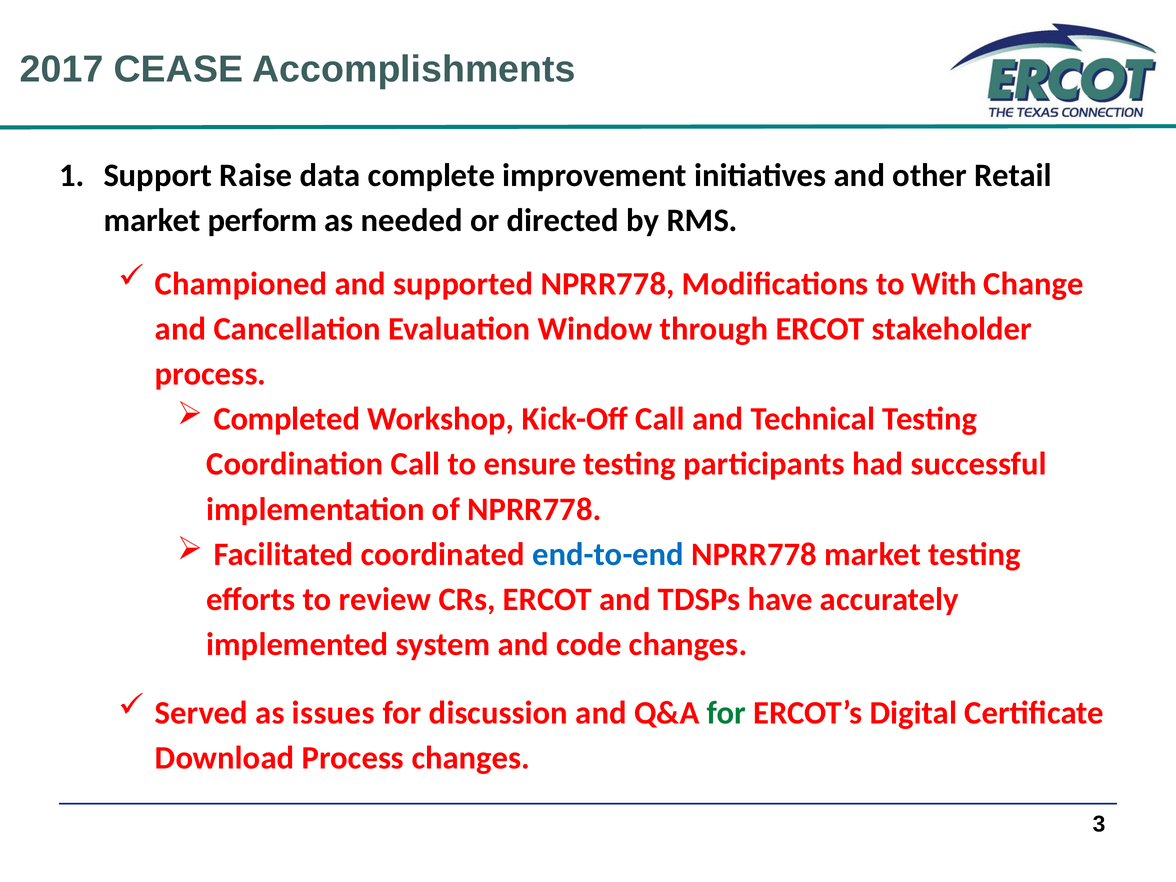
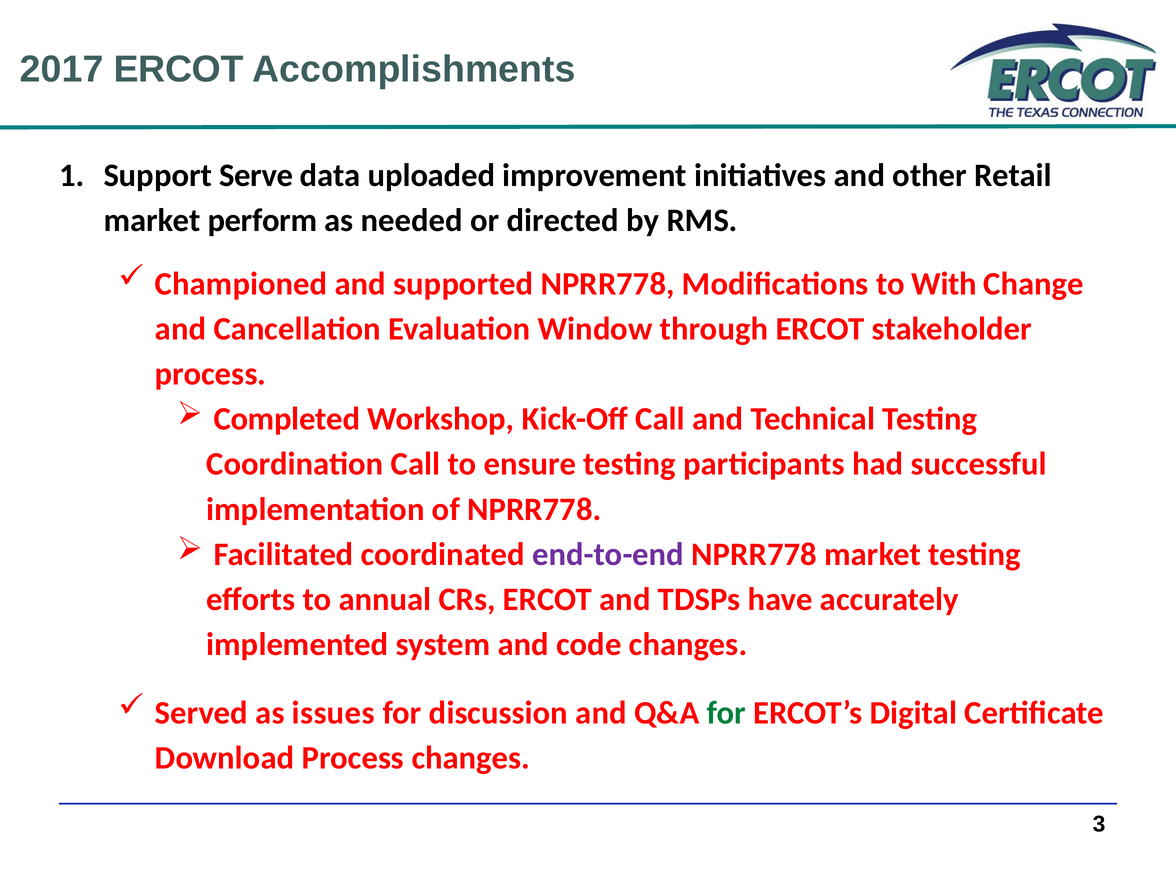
2017 CEASE: CEASE -> ERCOT (179, 70)
Raise: Raise -> Serve (256, 176)
complete: complete -> uploaded (432, 176)
end-to-end colour: blue -> purple (608, 554)
review: review -> annual (385, 599)
